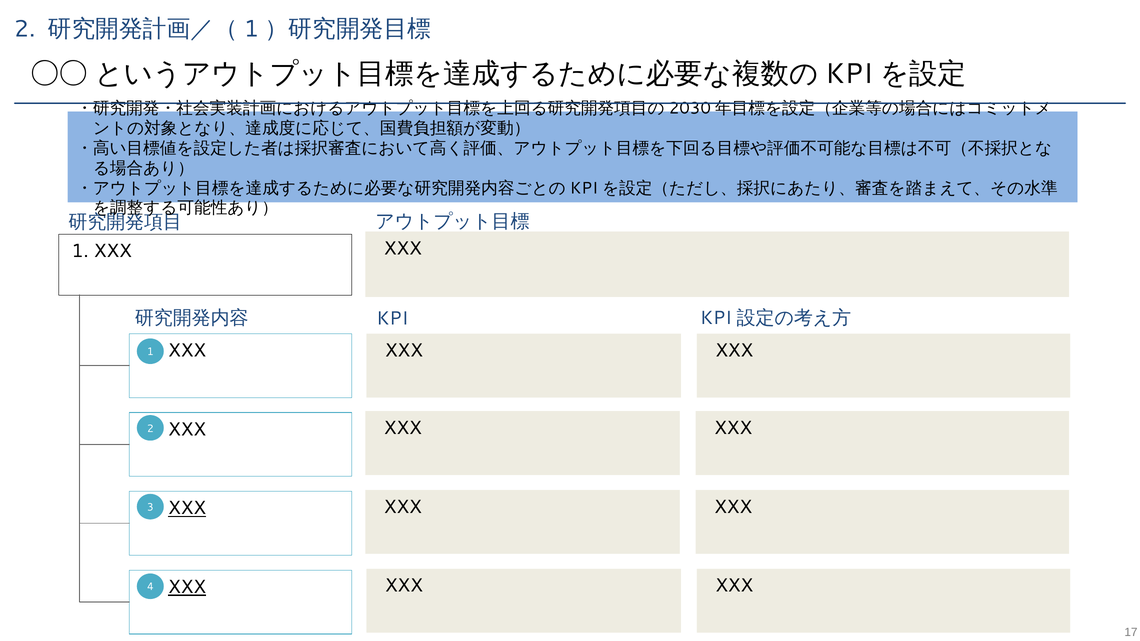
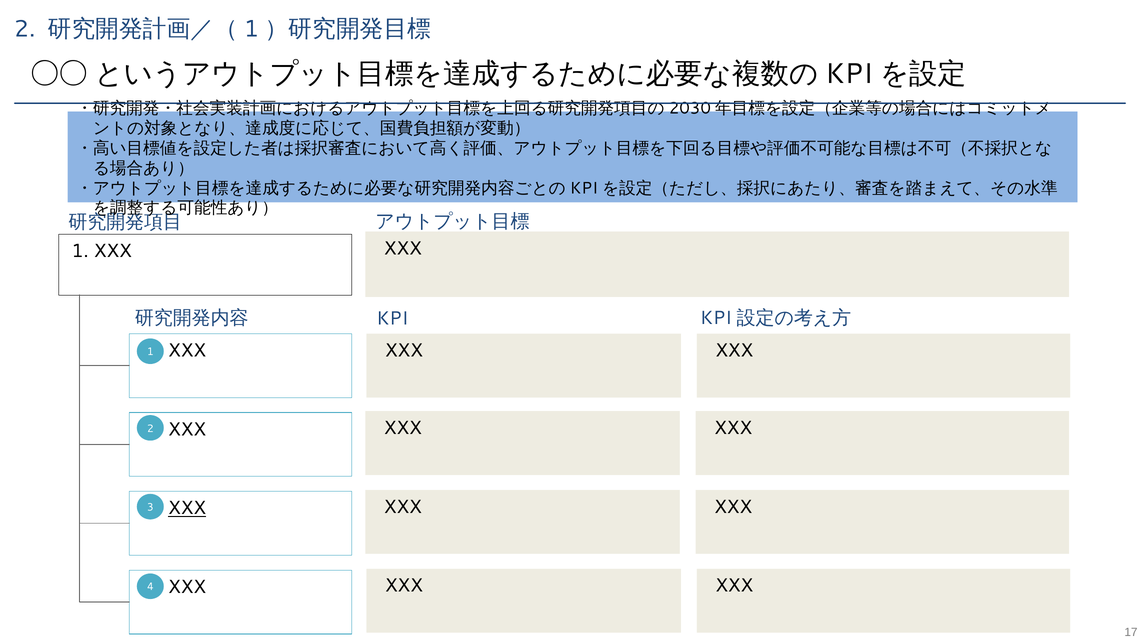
XXX underline: present -> none (187, 587)
